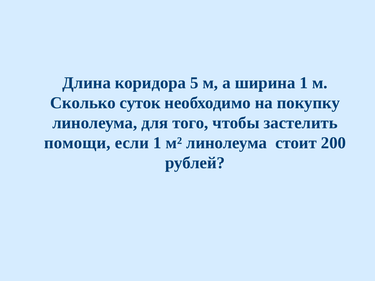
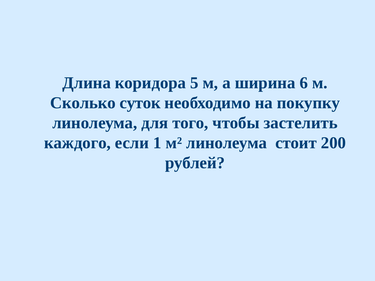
ширина 1: 1 -> 6 (304, 83)
помощи: помощи -> каждого (77, 143)
